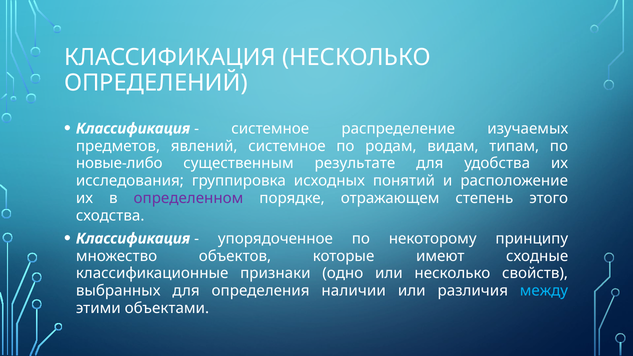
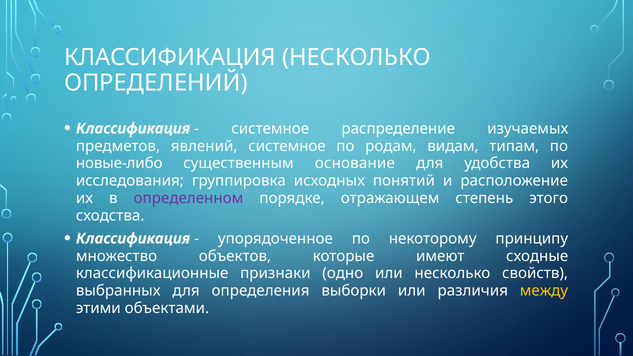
результате: результате -> основание (355, 164)
наличии: наличии -> выборки (354, 291)
между colour: light blue -> yellow (544, 291)
